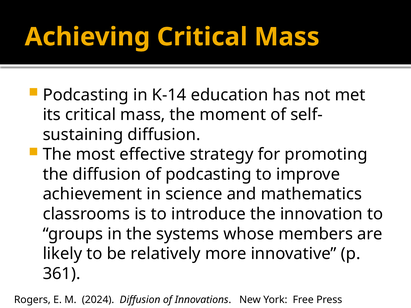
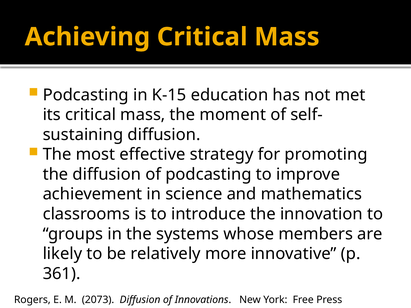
K-14: K-14 -> K-15 (169, 95)
2024: 2024 -> 2073 (98, 300)
